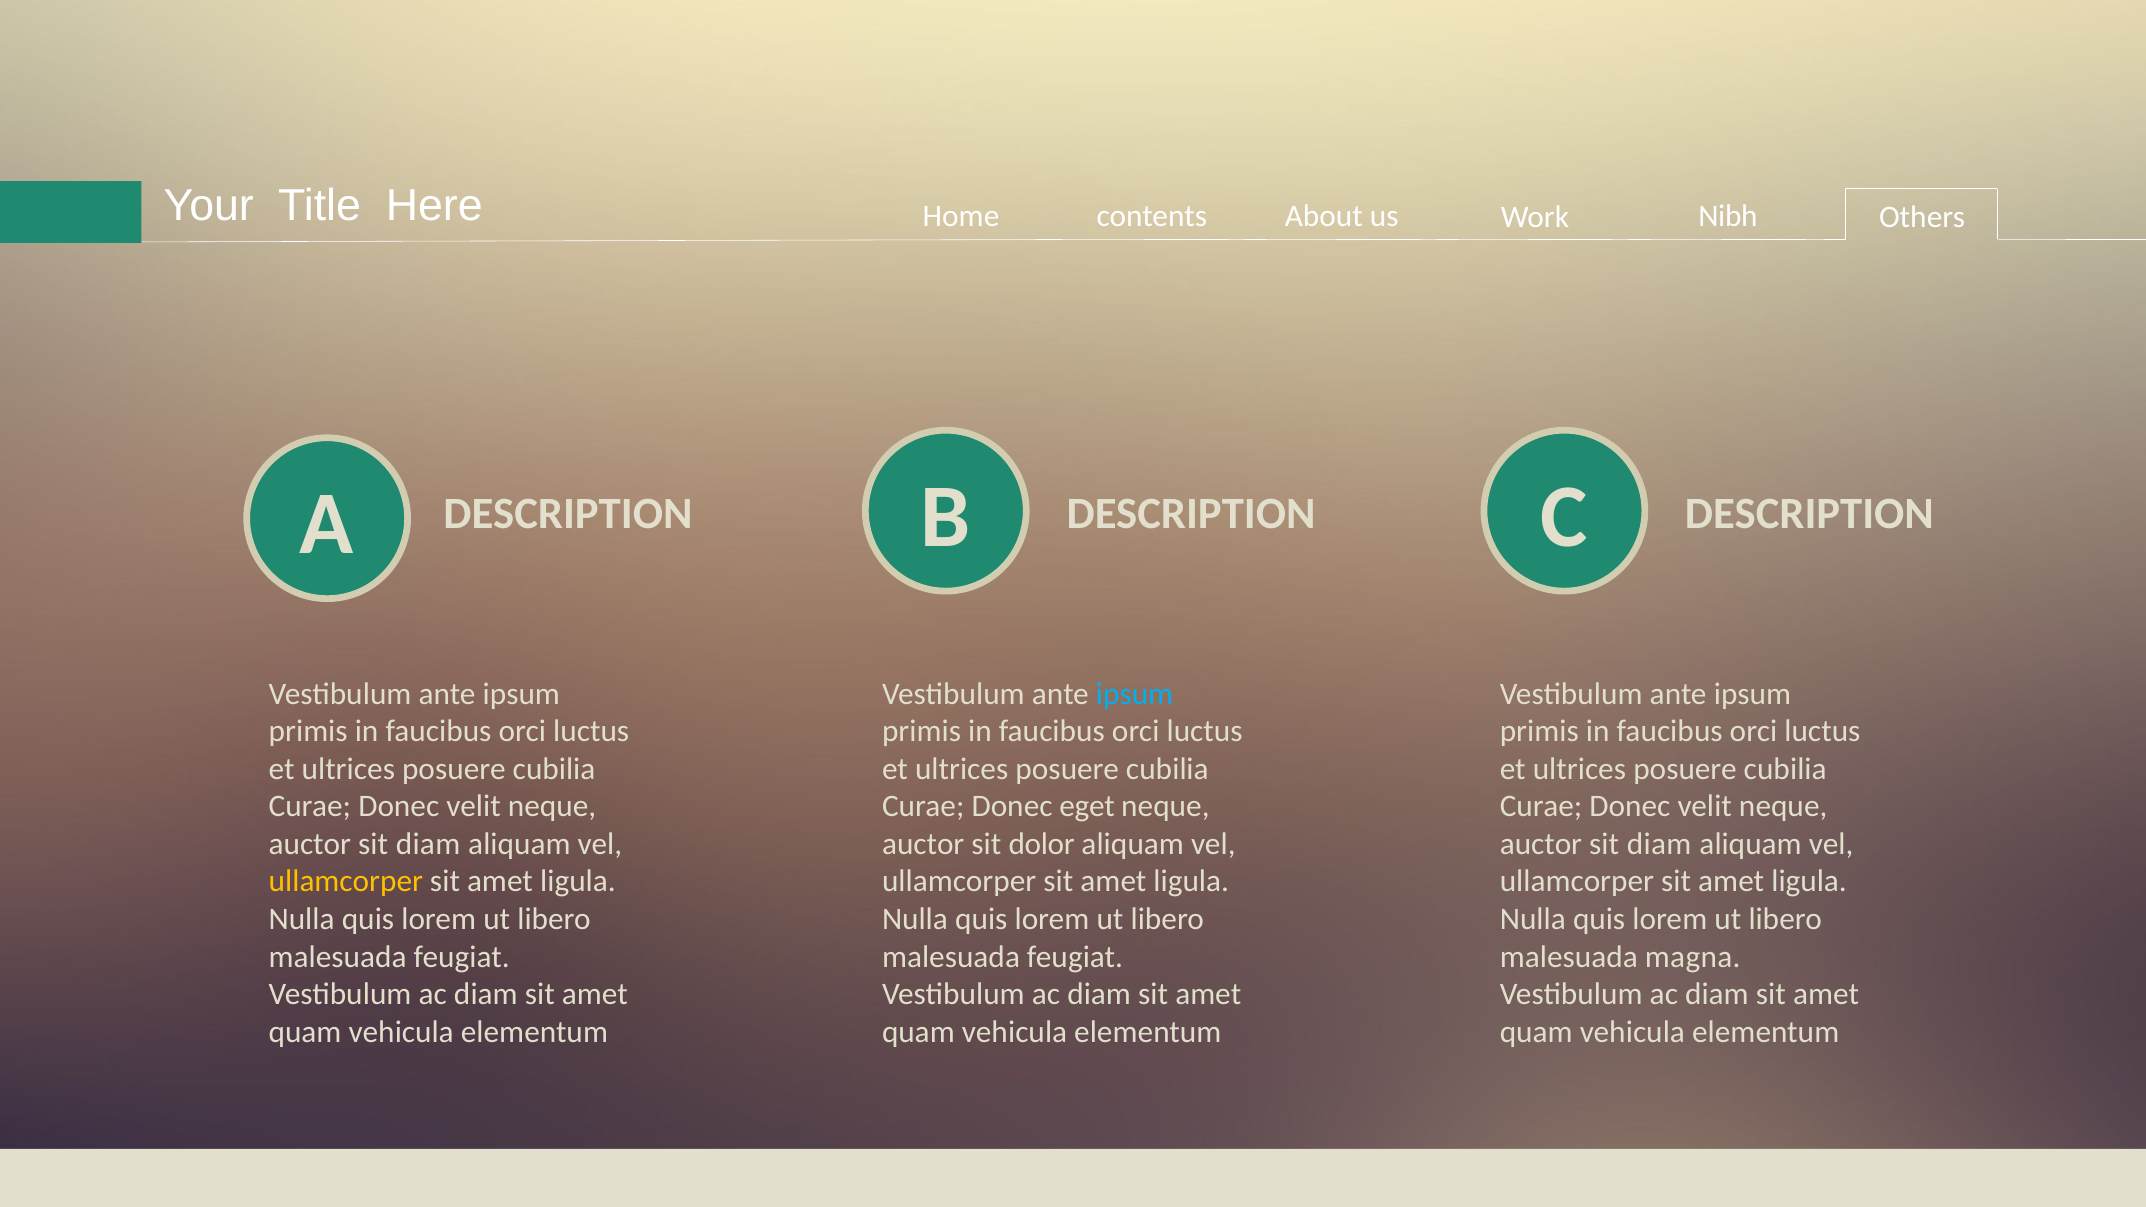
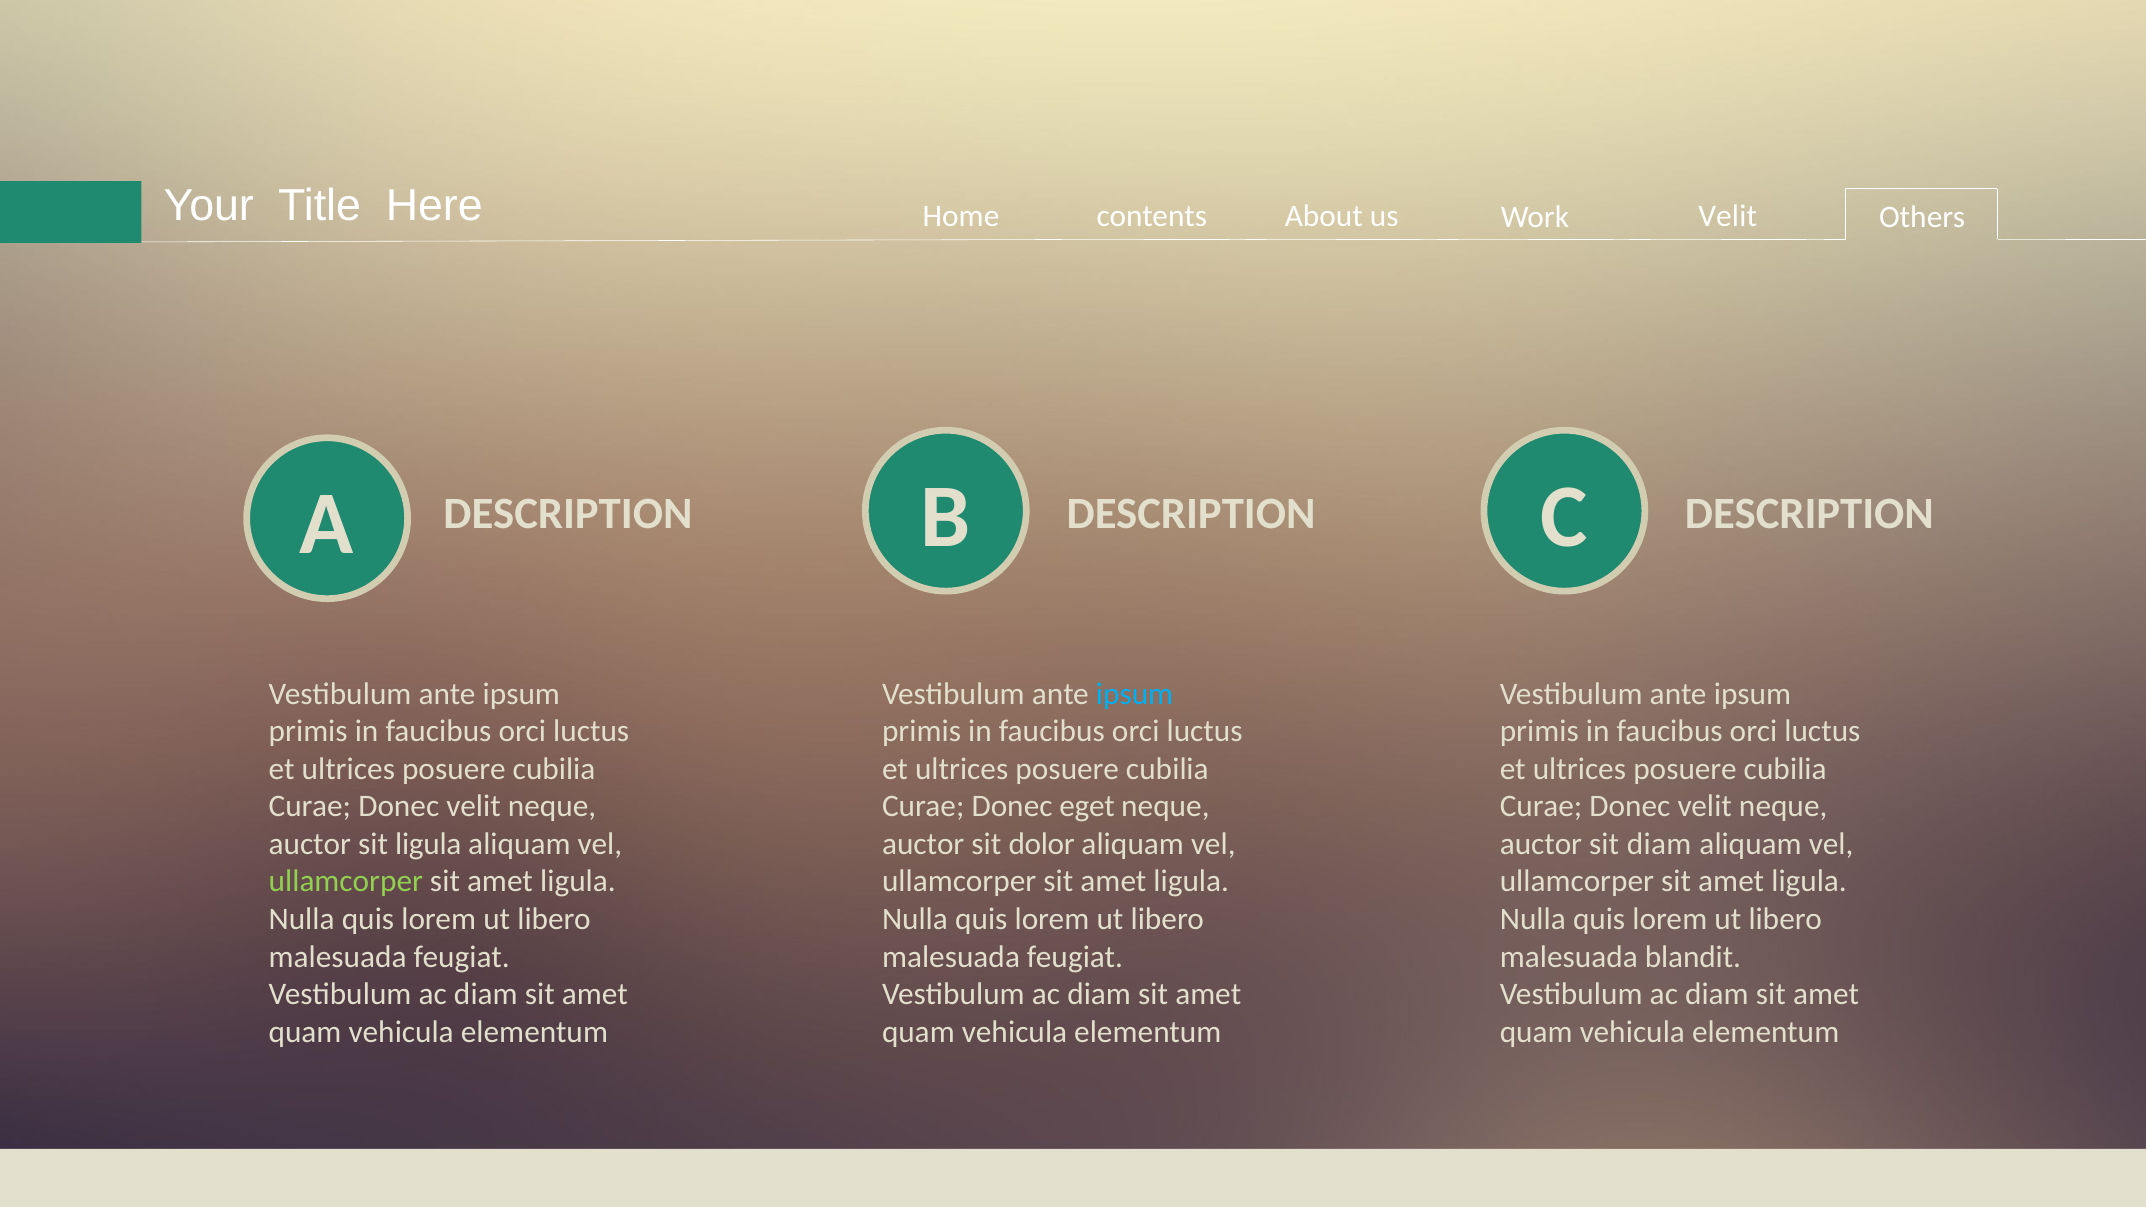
Work Nibh: Nibh -> Velit (1728, 216)
diam: diam -> ligula (428, 844)
ullamcorper colour: yellow -> light green (346, 882)
magna: magna -> blandit (1693, 957)
